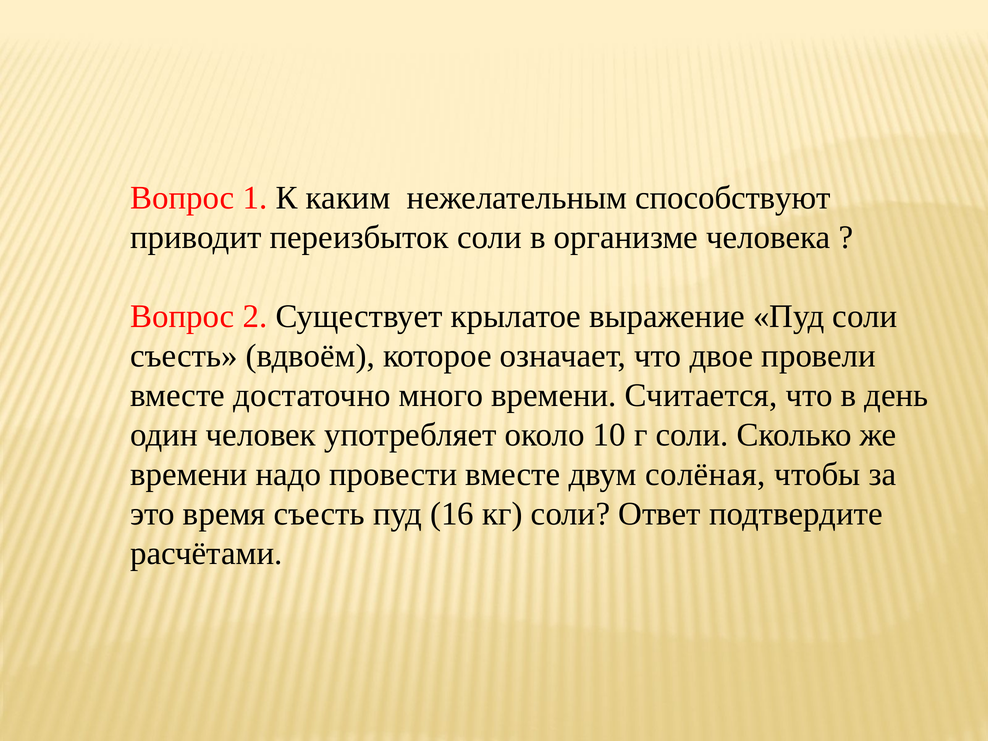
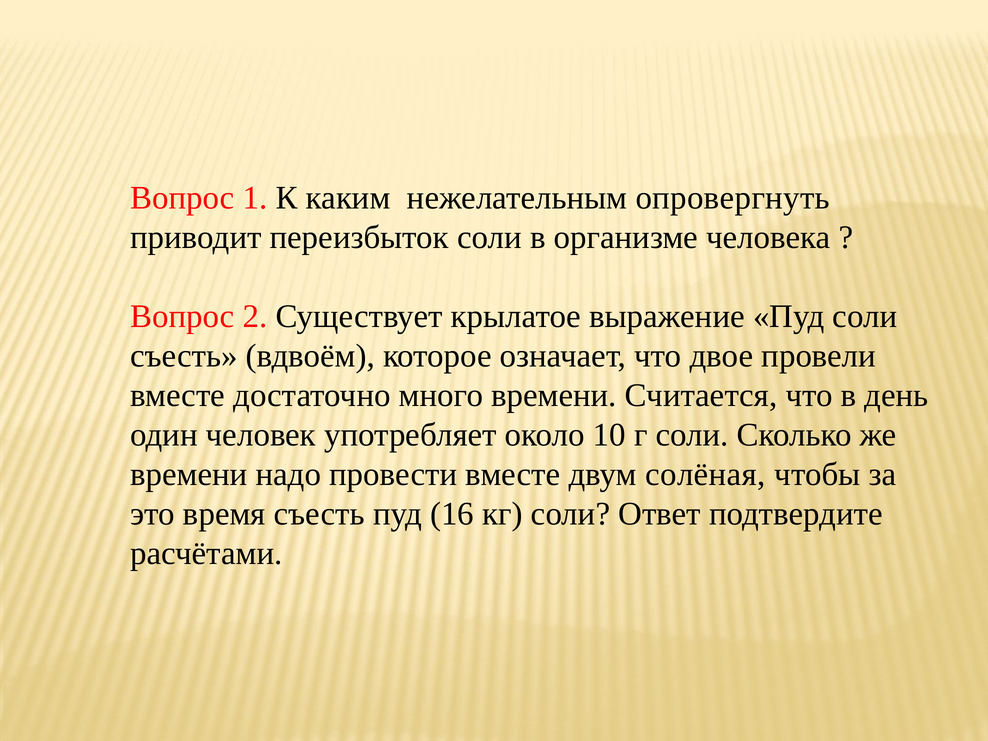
способствуют: способствуют -> опровергнуть (733, 198)
